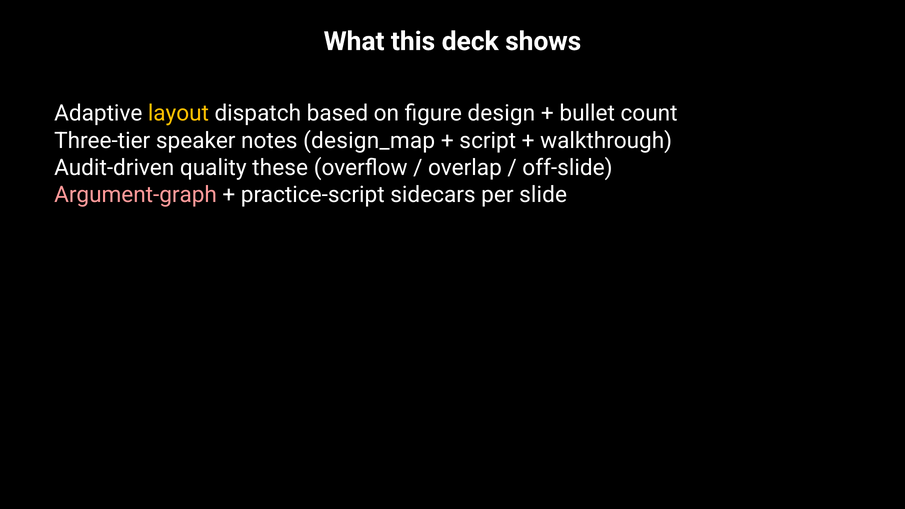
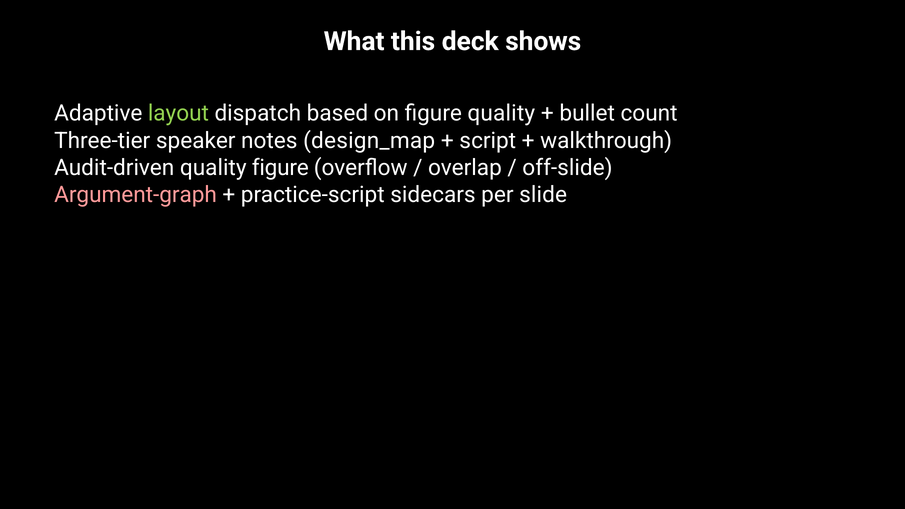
layout colour: yellow -> light green (178, 114)
figure design: design -> quality (501, 114)
quality these: these -> figure (280, 168)
